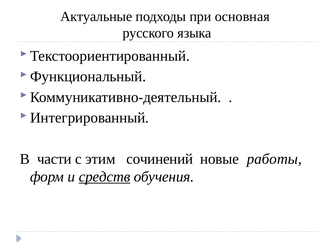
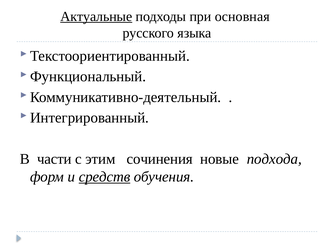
Актуальные underline: none -> present (96, 17)
сочинений: сочинений -> сочинения (160, 159)
работы: работы -> подхода (274, 159)
